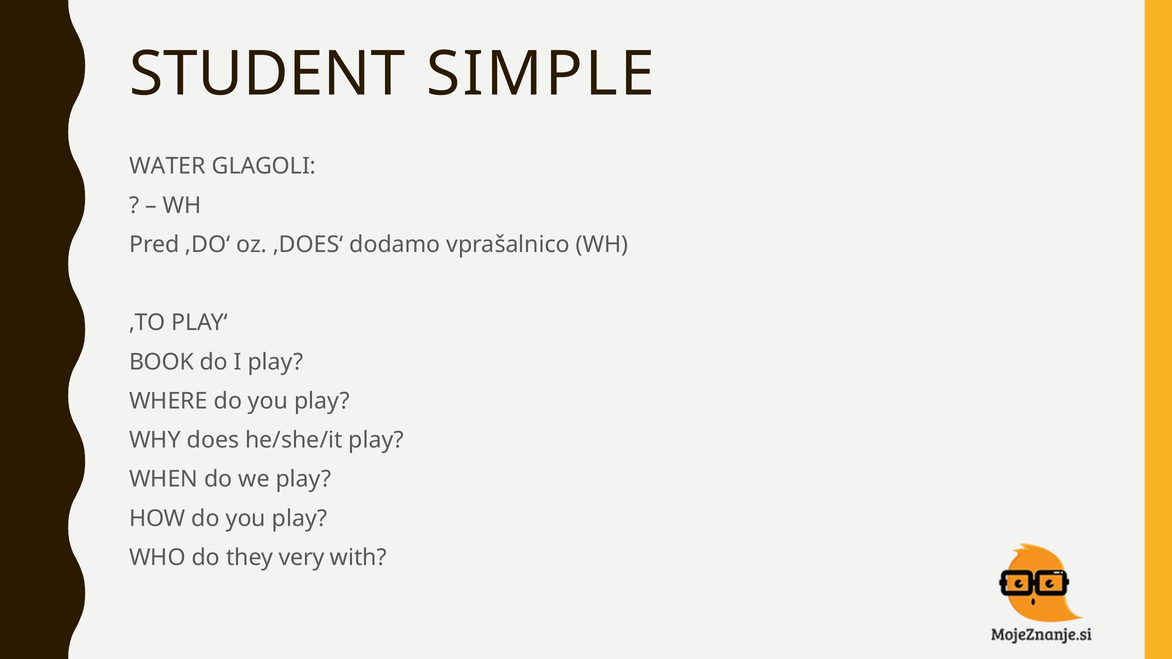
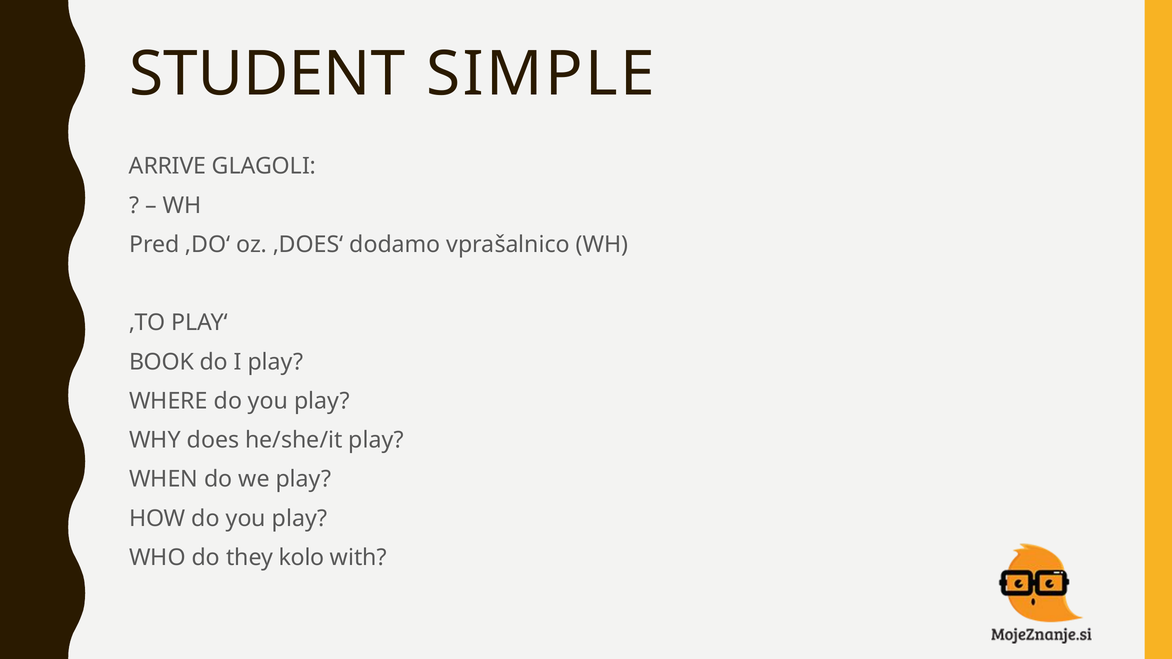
WATER: WATER -> ARRIVE (168, 166)
very: very -> kolo (302, 558)
